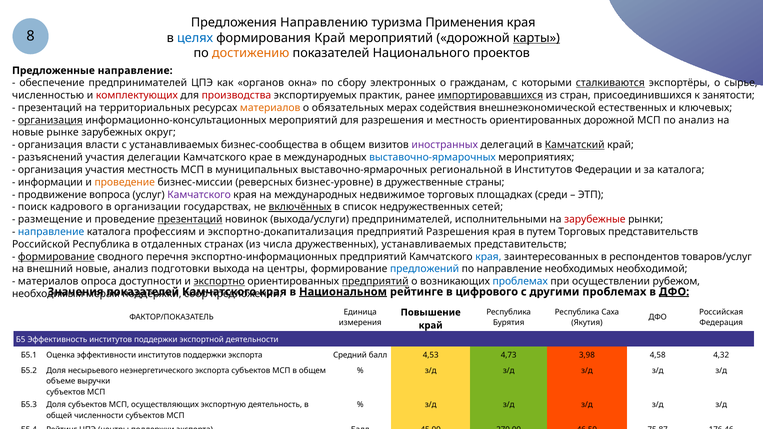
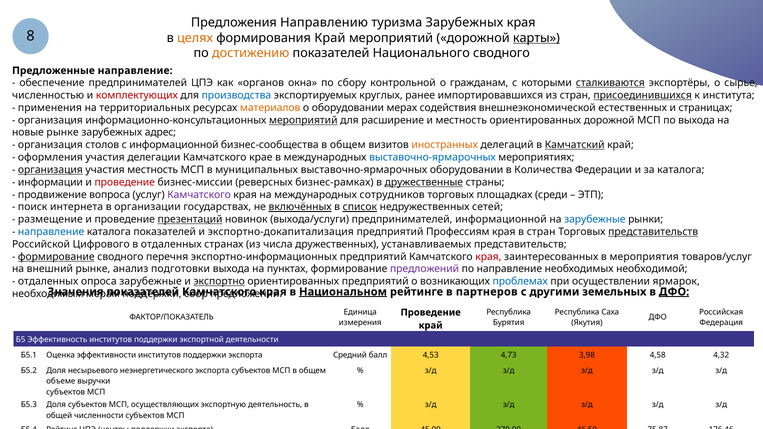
туризма Применения: Применения -> Зарубежных (464, 23)
целях colour: blue -> orange (195, 38)
Национального проектов: проектов -> сводного (501, 53)
электронных: электронных -> контрольной (403, 83)
производства colour: red -> blue (236, 95)
практик: практик -> круглых (381, 95)
импортировавшихся underline: present -> none (490, 95)
присоединившихся underline: none -> present (643, 95)
занятости: занятости -> института (729, 95)
презентаций: презентаций -> применения (50, 108)
о обязательных: обязательных -> оборудовании (348, 108)
ключевых: ключевых -> страницах (705, 108)
организация underline: present -> none (50, 120)
мероприятий underline: none -> present (303, 120)
для разрешения: разрешения -> расширение (393, 120)
по анализ: анализ -> выхода (696, 120)
округ: округ -> адрес (160, 133)
власти: власти -> столов (102, 145)
с устанавливаемых: устанавливаемых -> информационной (174, 145)
иностранных colour: purple -> orange (445, 145)
разъяснений: разъяснений -> оформления (50, 157)
организация underline: none -> present (50, 170)
выставочно-ярмарочных региональной: региональной -> оборудовании (467, 170)
в Институтов: Институтов -> Количества (543, 170)
проведение colour: orange -> red (125, 182)
бизнес-уровне: бизнес-уровне -> бизнес-рамках (334, 182)
дружественные underline: none -> present (424, 182)
недвижимое: недвижимое -> сотрудников (392, 195)
кадрового: кадрового -> интернета (77, 207)
список underline: none -> present (360, 207)
предпринимателей исполнительными: исполнительными -> информационной (501, 220)
зарубежные colour: red -> blue (595, 220)
каталога профессиям: профессиям -> показателей (165, 232)
предприятий Разрешения: Разрешения -> Профессиям (458, 232)
в путем: путем -> стран (541, 232)
представительств underline: none -> present (653, 232)
Российской Республика: Республика -> Цифрового (101, 244)
края colour: blue -> red (488, 257)
респондентов: респондентов -> мероприятия (644, 257)
внешний новые: новые -> рынке (93, 269)
на центры: центры -> пунктах (288, 269)
предложений colour: blue -> purple (425, 269)
материалов: материалов -> отдаленных (48, 282)
опроса доступности: доступности -> зарубежные (151, 282)
предприятий underline: present -> none (375, 282)
рубежом: рубежом -> ярмарок (676, 282)
цифрового: цифрового -> партнеров (487, 292)
другими проблемах: проблемах -> земельных (614, 292)
Повышение: Повышение -> Проведение (431, 313)
